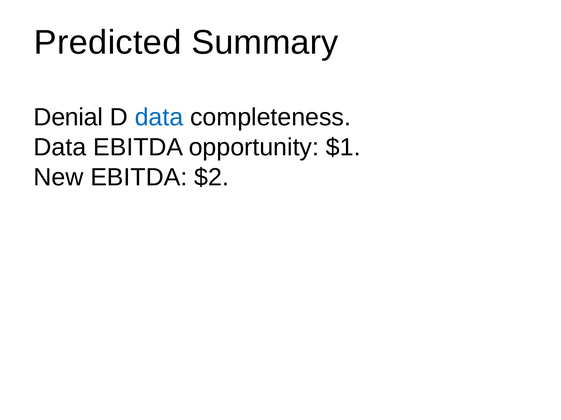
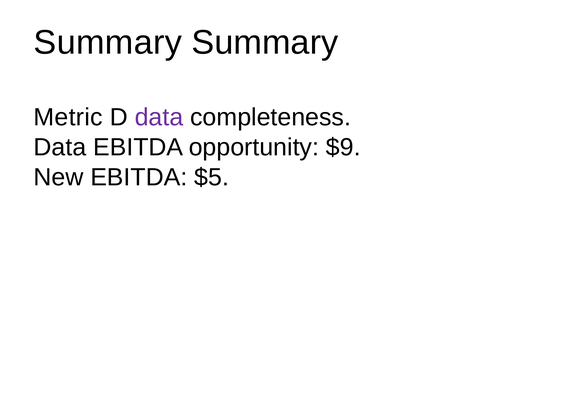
Predicted: Predicted -> Summary (108, 43)
Denial: Denial -> Metric (68, 118)
data colour: blue -> purple (159, 118)
$1: $1 -> $9 (343, 148)
$2: $2 -> $5 (212, 177)
